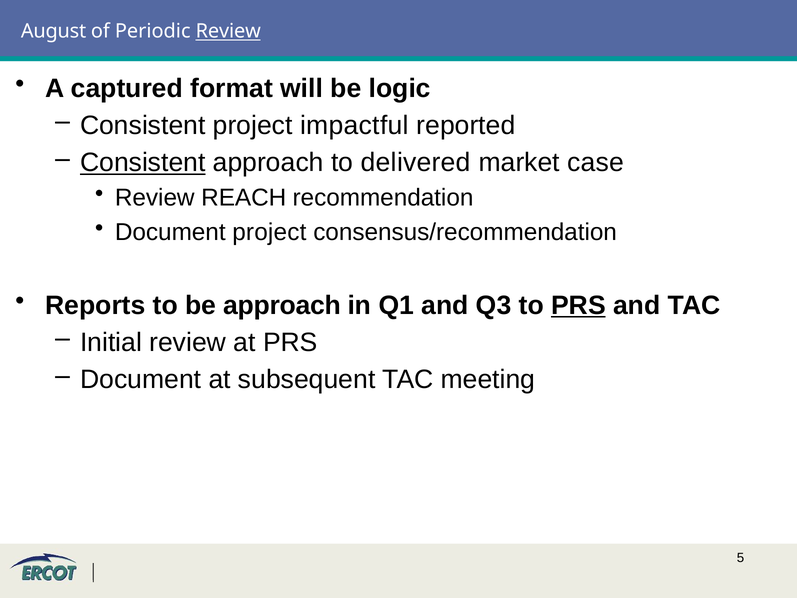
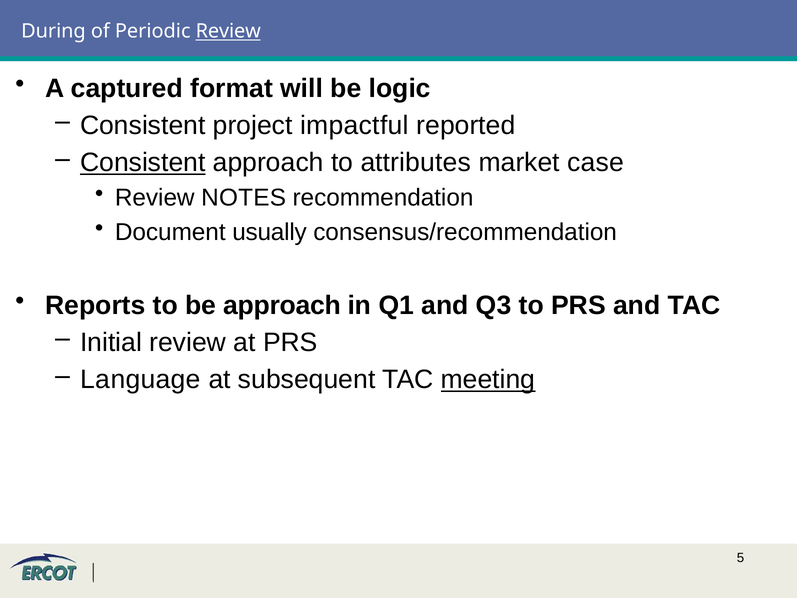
August: August -> During (53, 31)
delivered: delivered -> attributes (416, 163)
REACH: REACH -> NOTES (244, 198)
Document project: project -> usually (270, 232)
PRS underline: present -> none (578, 305)
Document: Document -> Language (140, 379)
meeting underline: none -> present (488, 379)
